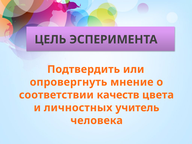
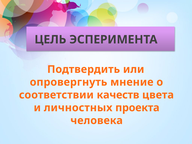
учитель: учитель -> проекта (137, 108)
